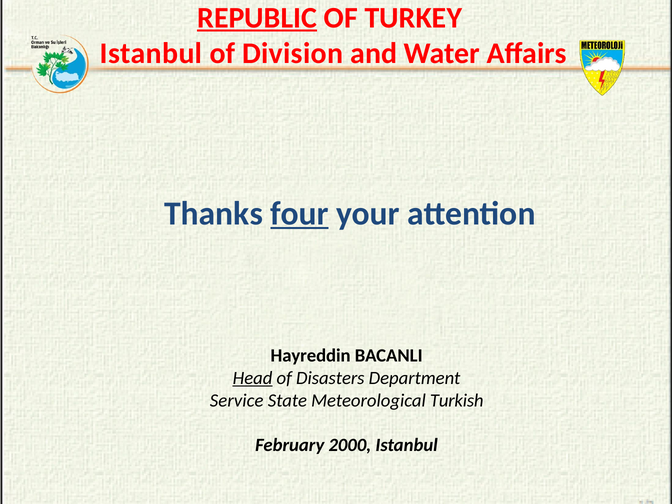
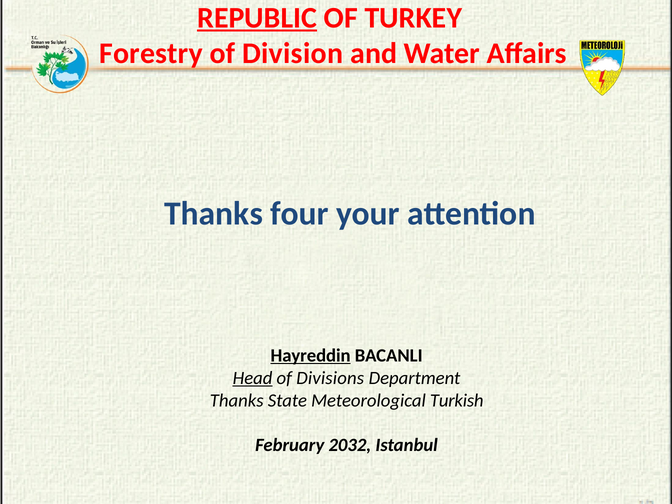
Istanbul: Istanbul -> Forestry (151, 54)
four underline: present -> none (300, 214)
Hayreddin underline: none -> present (311, 356)
Disasters: Disasters -> Divisions (330, 378)
Service: Service -> Thanks (237, 400)
2000: 2000 -> 2032 (350, 445)
